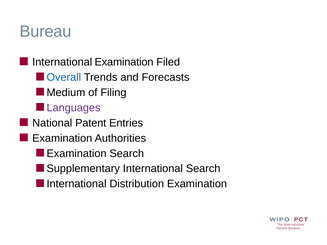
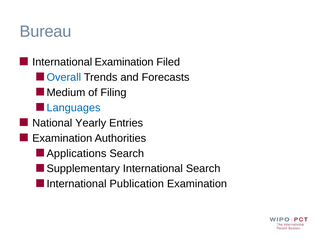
Languages colour: purple -> blue (74, 108)
Patent: Patent -> Yearly (91, 123)
Examination: Examination -> Applications (76, 154)
Distribution: Distribution -> Publication (137, 184)
